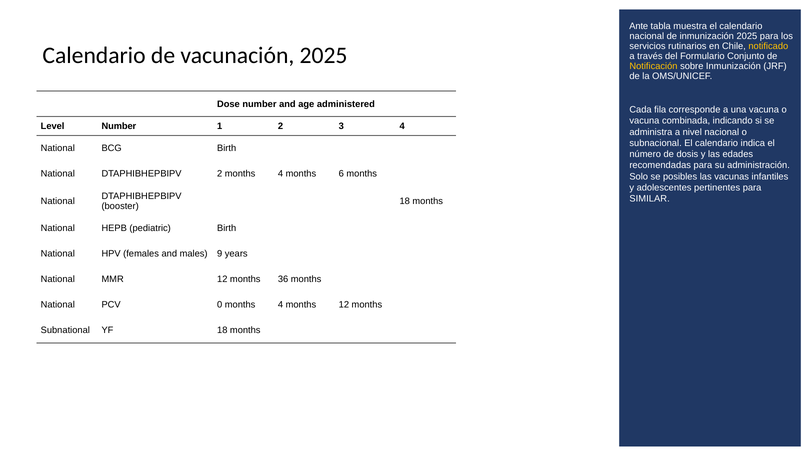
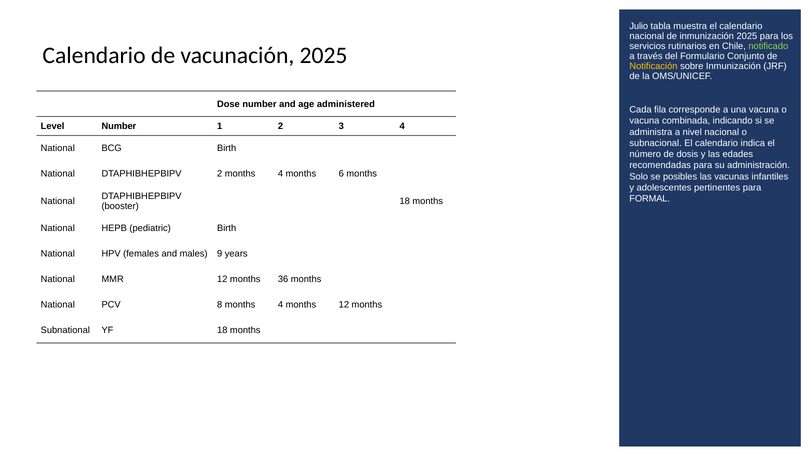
Ante: Ante -> Julio (639, 26)
notificado colour: yellow -> light green (768, 46)
SIMILAR: SIMILAR -> FORMAL (650, 199)
0: 0 -> 8 (220, 305)
